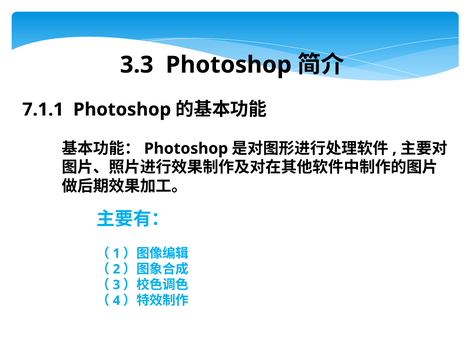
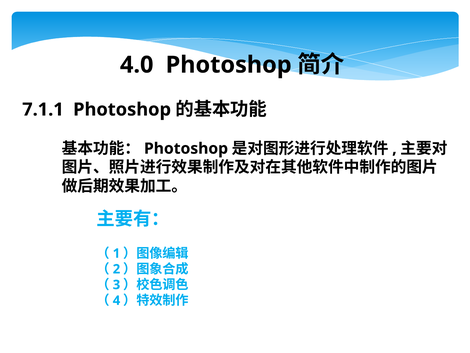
3.3: 3.3 -> 4.0 (137, 65)
